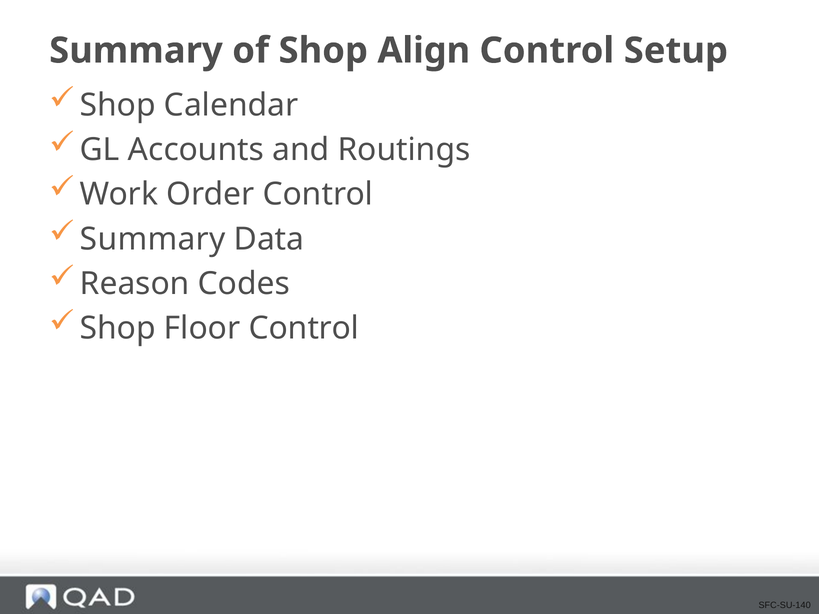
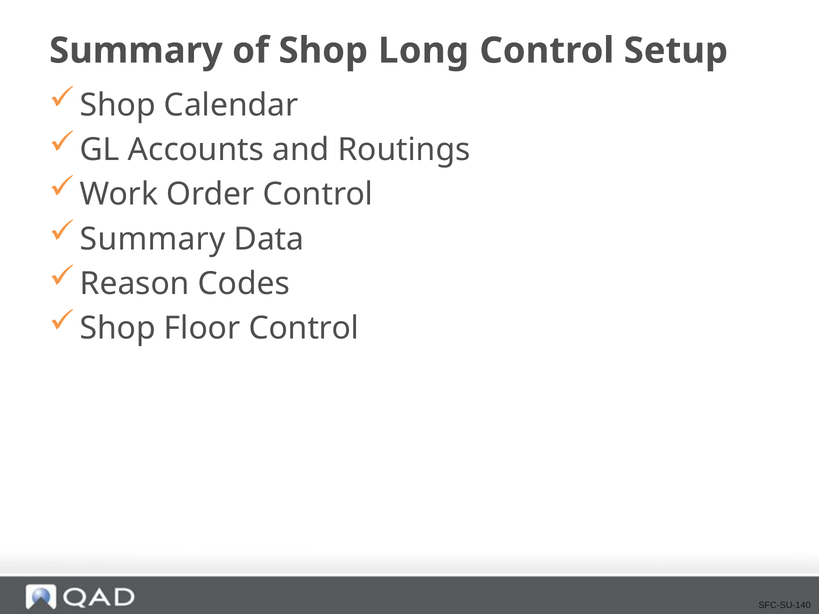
Align: Align -> Long (424, 51)
